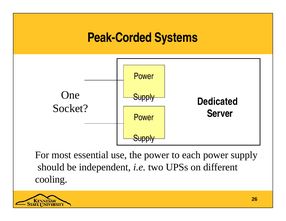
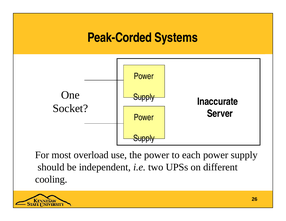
Dedicated: Dedicated -> Inaccurate (218, 101)
essential: essential -> overload (91, 155)
